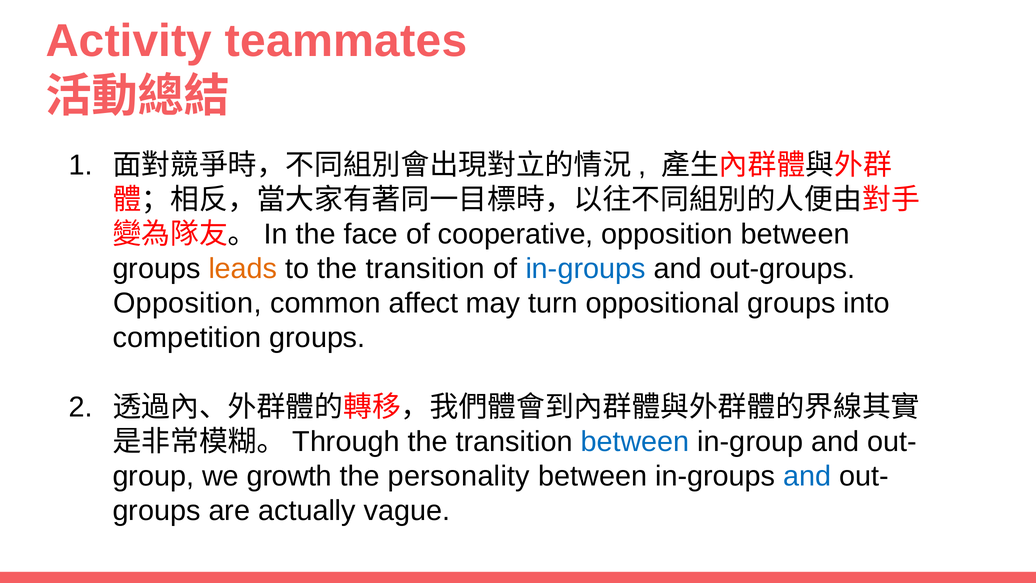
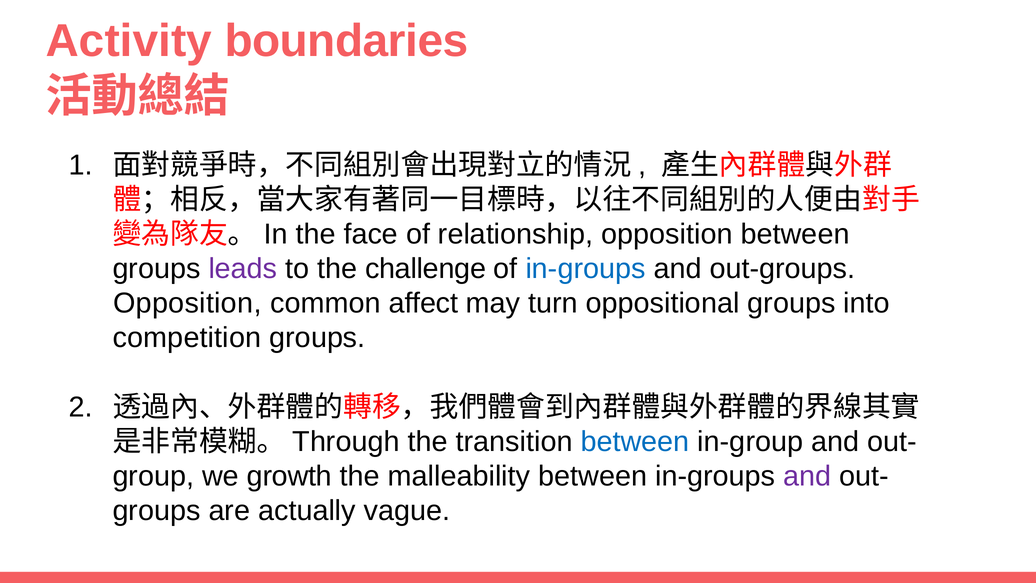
teammates: teammates -> boundaries (346, 41)
cooperative: cooperative -> relationship (516, 234)
leads colour: orange -> purple (243, 269)
to the transition: transition -> challenge (426, 269)
personality: personality -> malleability (459, 476)
and colour: blue -> purple (807, 476)
